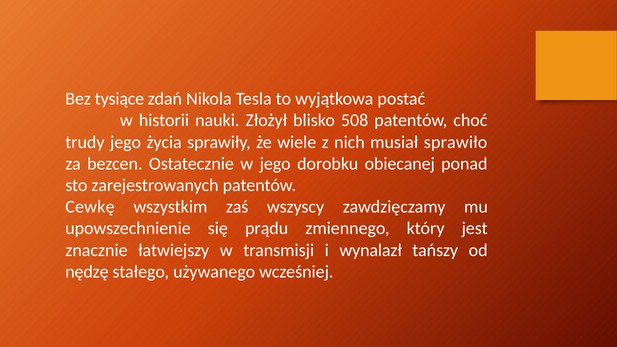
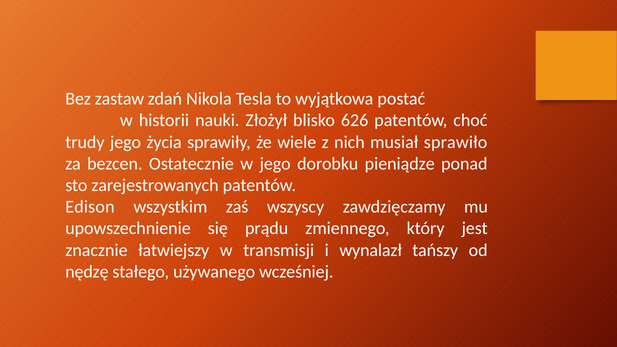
tysiące: tysiące -> zastaw (119, 99)
508: 508 -> 626 (355, 121)
obiecanej: obiecanej -> pieniądze (400, 164)
Cewkę: Cewkę -> Edison (90, 207)
